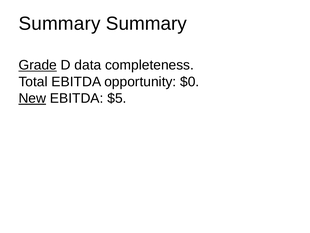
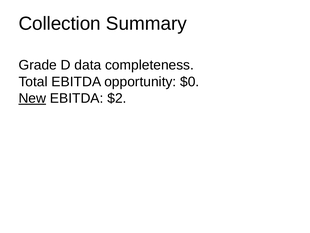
Summary: Summary -> Collection (60, 24)
Grade underline: present -> none (38, 65)
$5: $5 -> $2 (117, 98)
